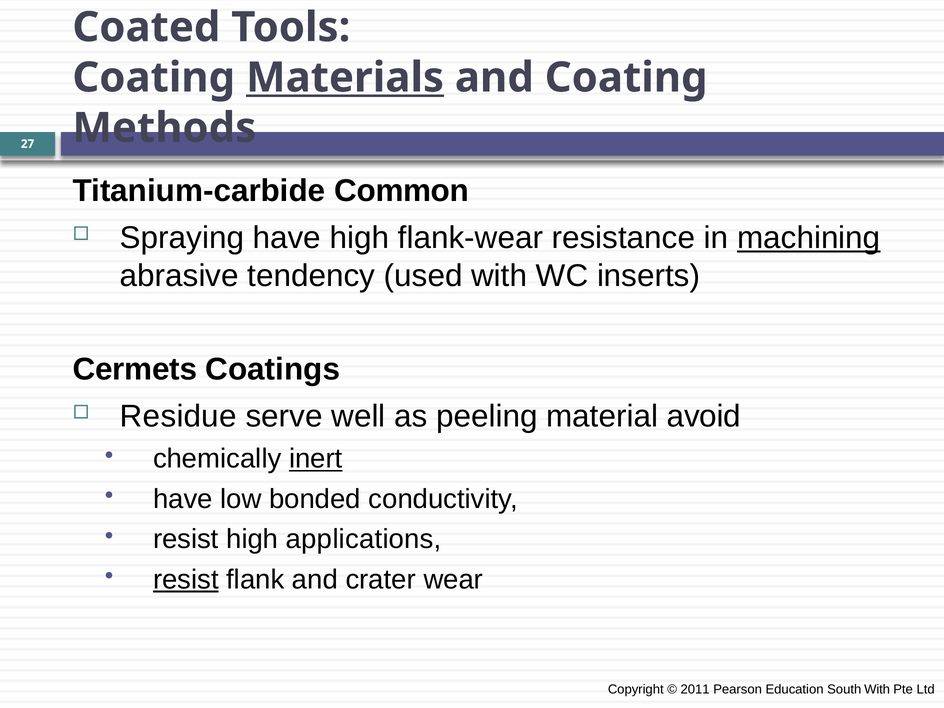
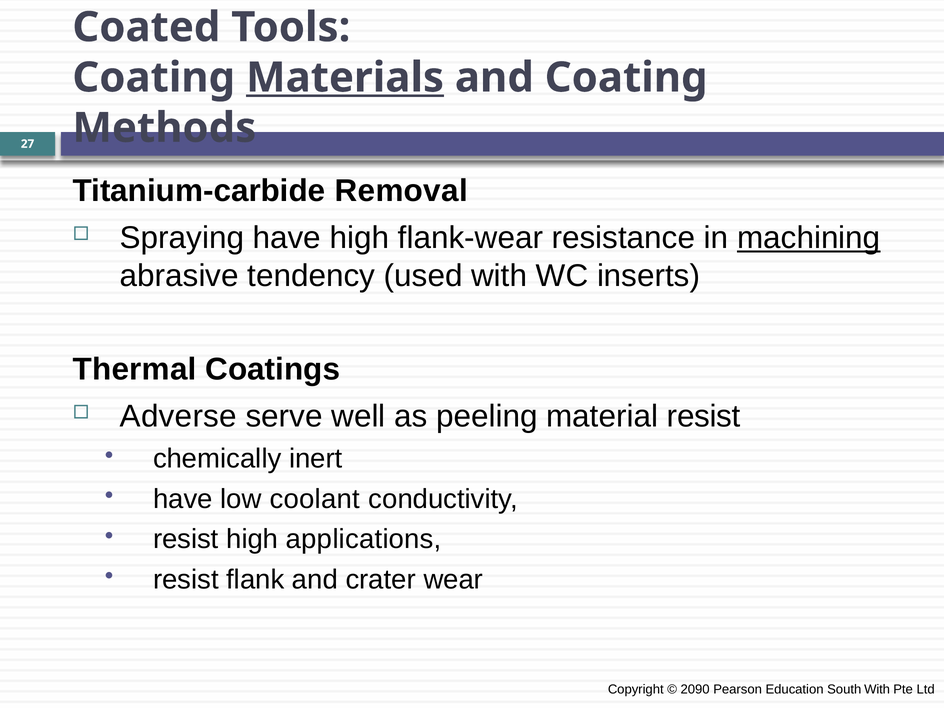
Common: Common -> Removal (401, 191)
Cermets: Cermets -> Thermal (135, 370)
Residue: Residue -> Adverse (178, 417)
material avoid: avoid -> resist (704, 417)
inert underline: present -> none (316, 459)
bonded: bonded -> coolant (315, 499)
resist underline: present -> none (186, 580)
2011: 2011 -> 2090 (695, 690)
